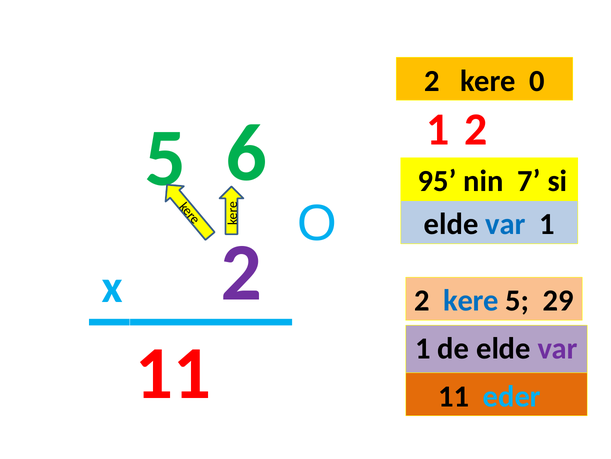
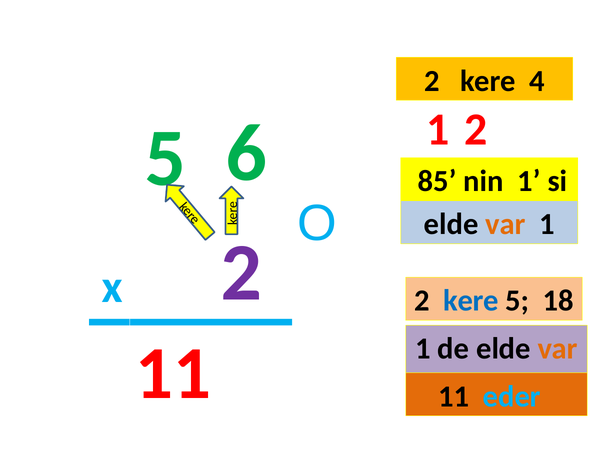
0: 0 -> 4 (537, 81)
95: 95 -> 85 (437, 181)
nin 7: 7 -> 1 (529, 181)
var colour: blue -> orange (505, 224)
29: 29 -> 18 (558, 300)
var colour: purple -> orange (558, 348)
